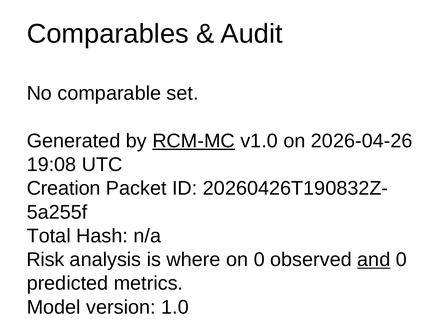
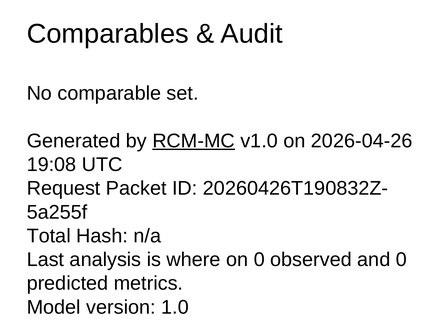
Creation: Creation -> Request (64, 189)
Risk: Risk -> Last (45, 260)
and underline: present -> none (374, 260)
